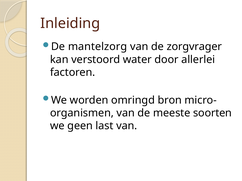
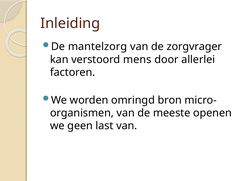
water: water -> mens (137, 60)
soorten: soorten -> openen (212, 113)
